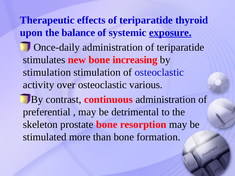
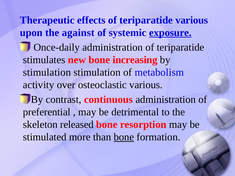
teriparatide thyroid: thyroid -> various (192, 20)
balance: balance -> against (78, 33)
of osteoclastic: osteoclastic -> metabolism (159, 72)
prostate: prostate -> released (77, 125)
bone underline: none -> present (124, 137)
